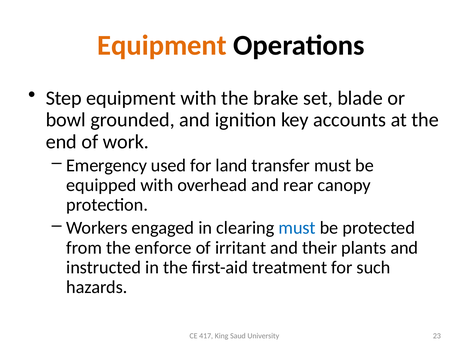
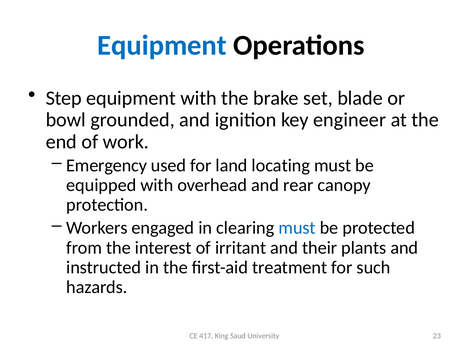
Equipment colour: orange -> blue (162, 45)
accounts: accounts -> engineer (350, 120)
transfer: transfer -> locating (281, 165)
enforce: enforce -> interest (163, 247)
